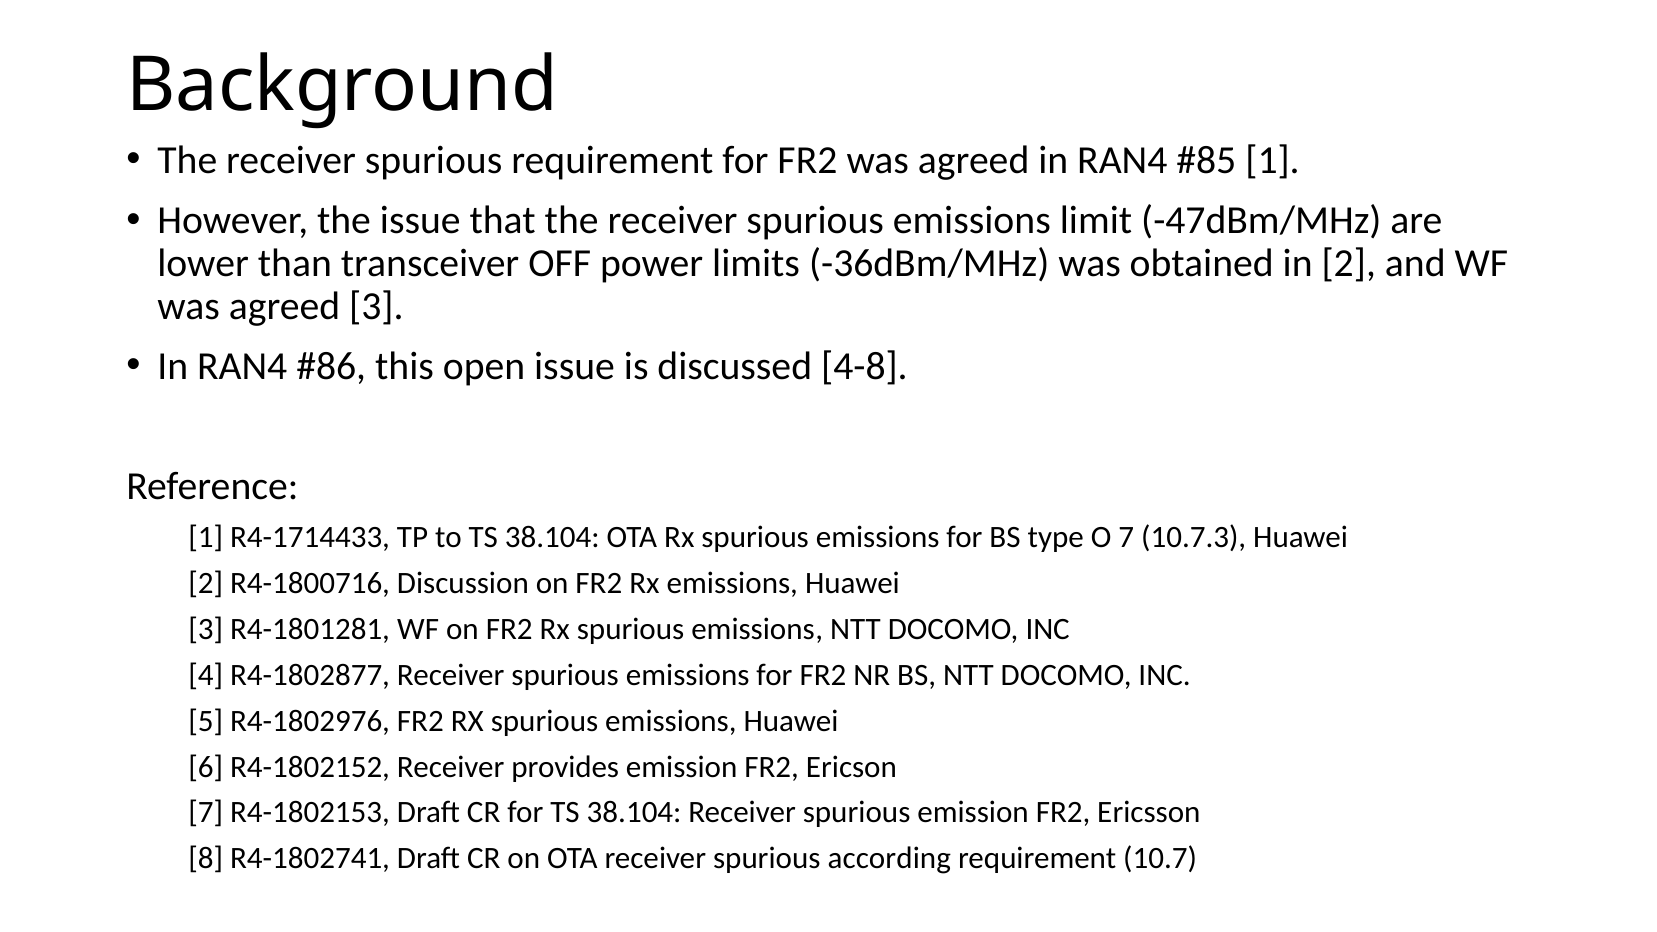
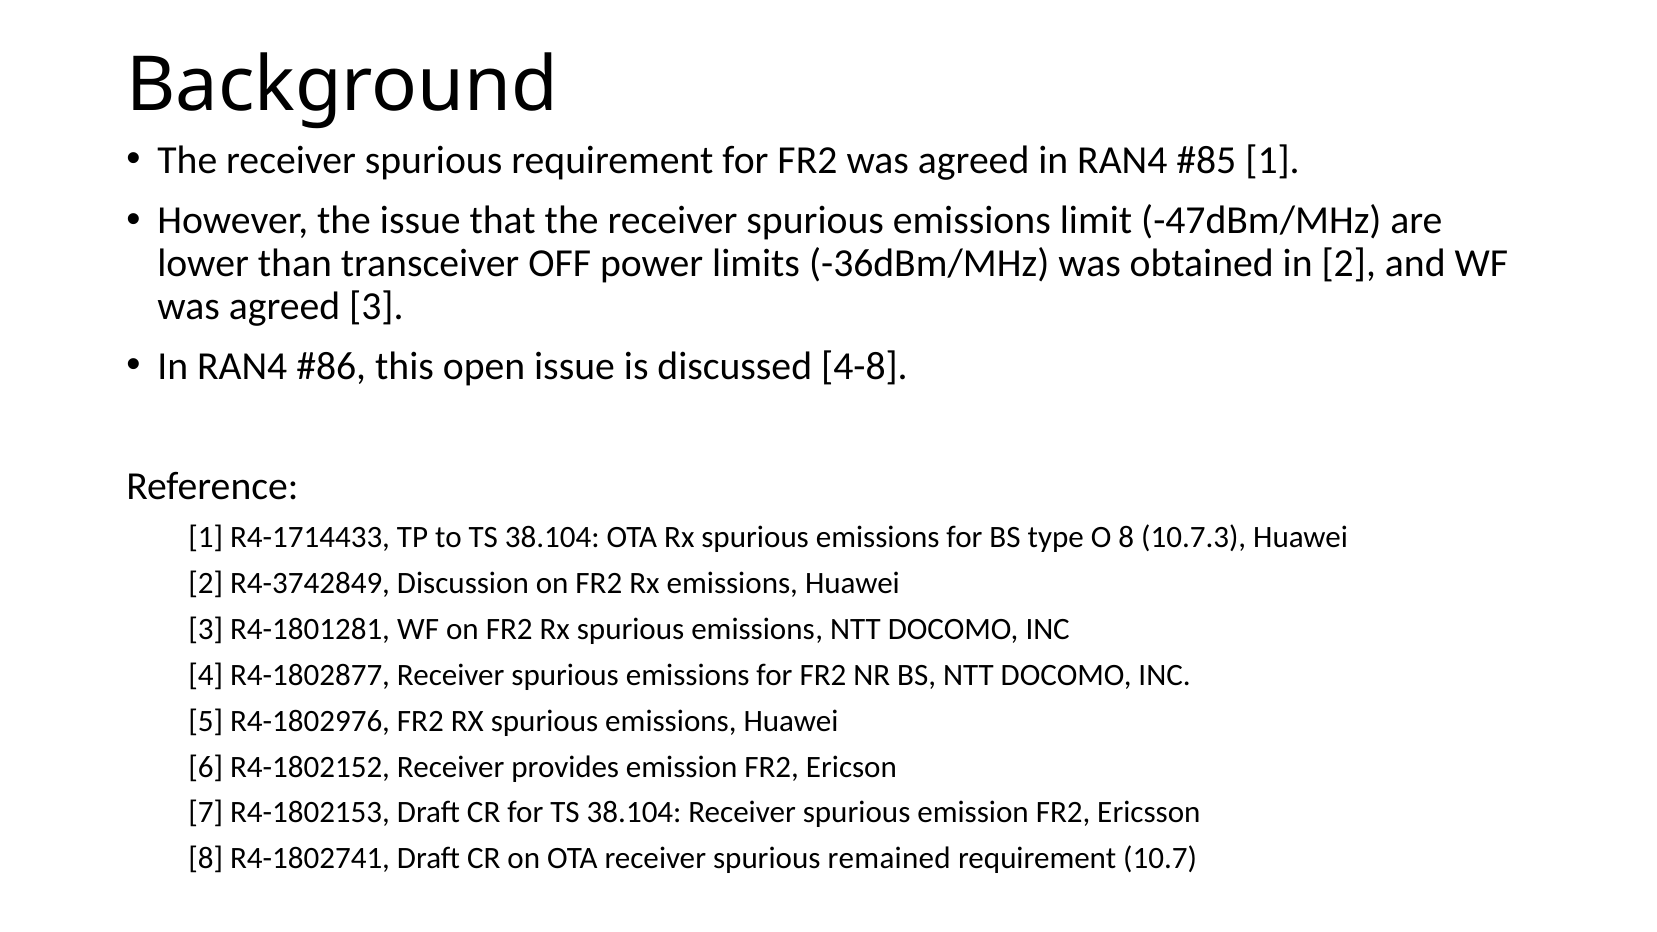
O 7: 7 -> 8 (1126, 537)
R4-1800716: R4-1800716 -> R4-3742849 (310, 583)
according: according -> remained (889, 859)
